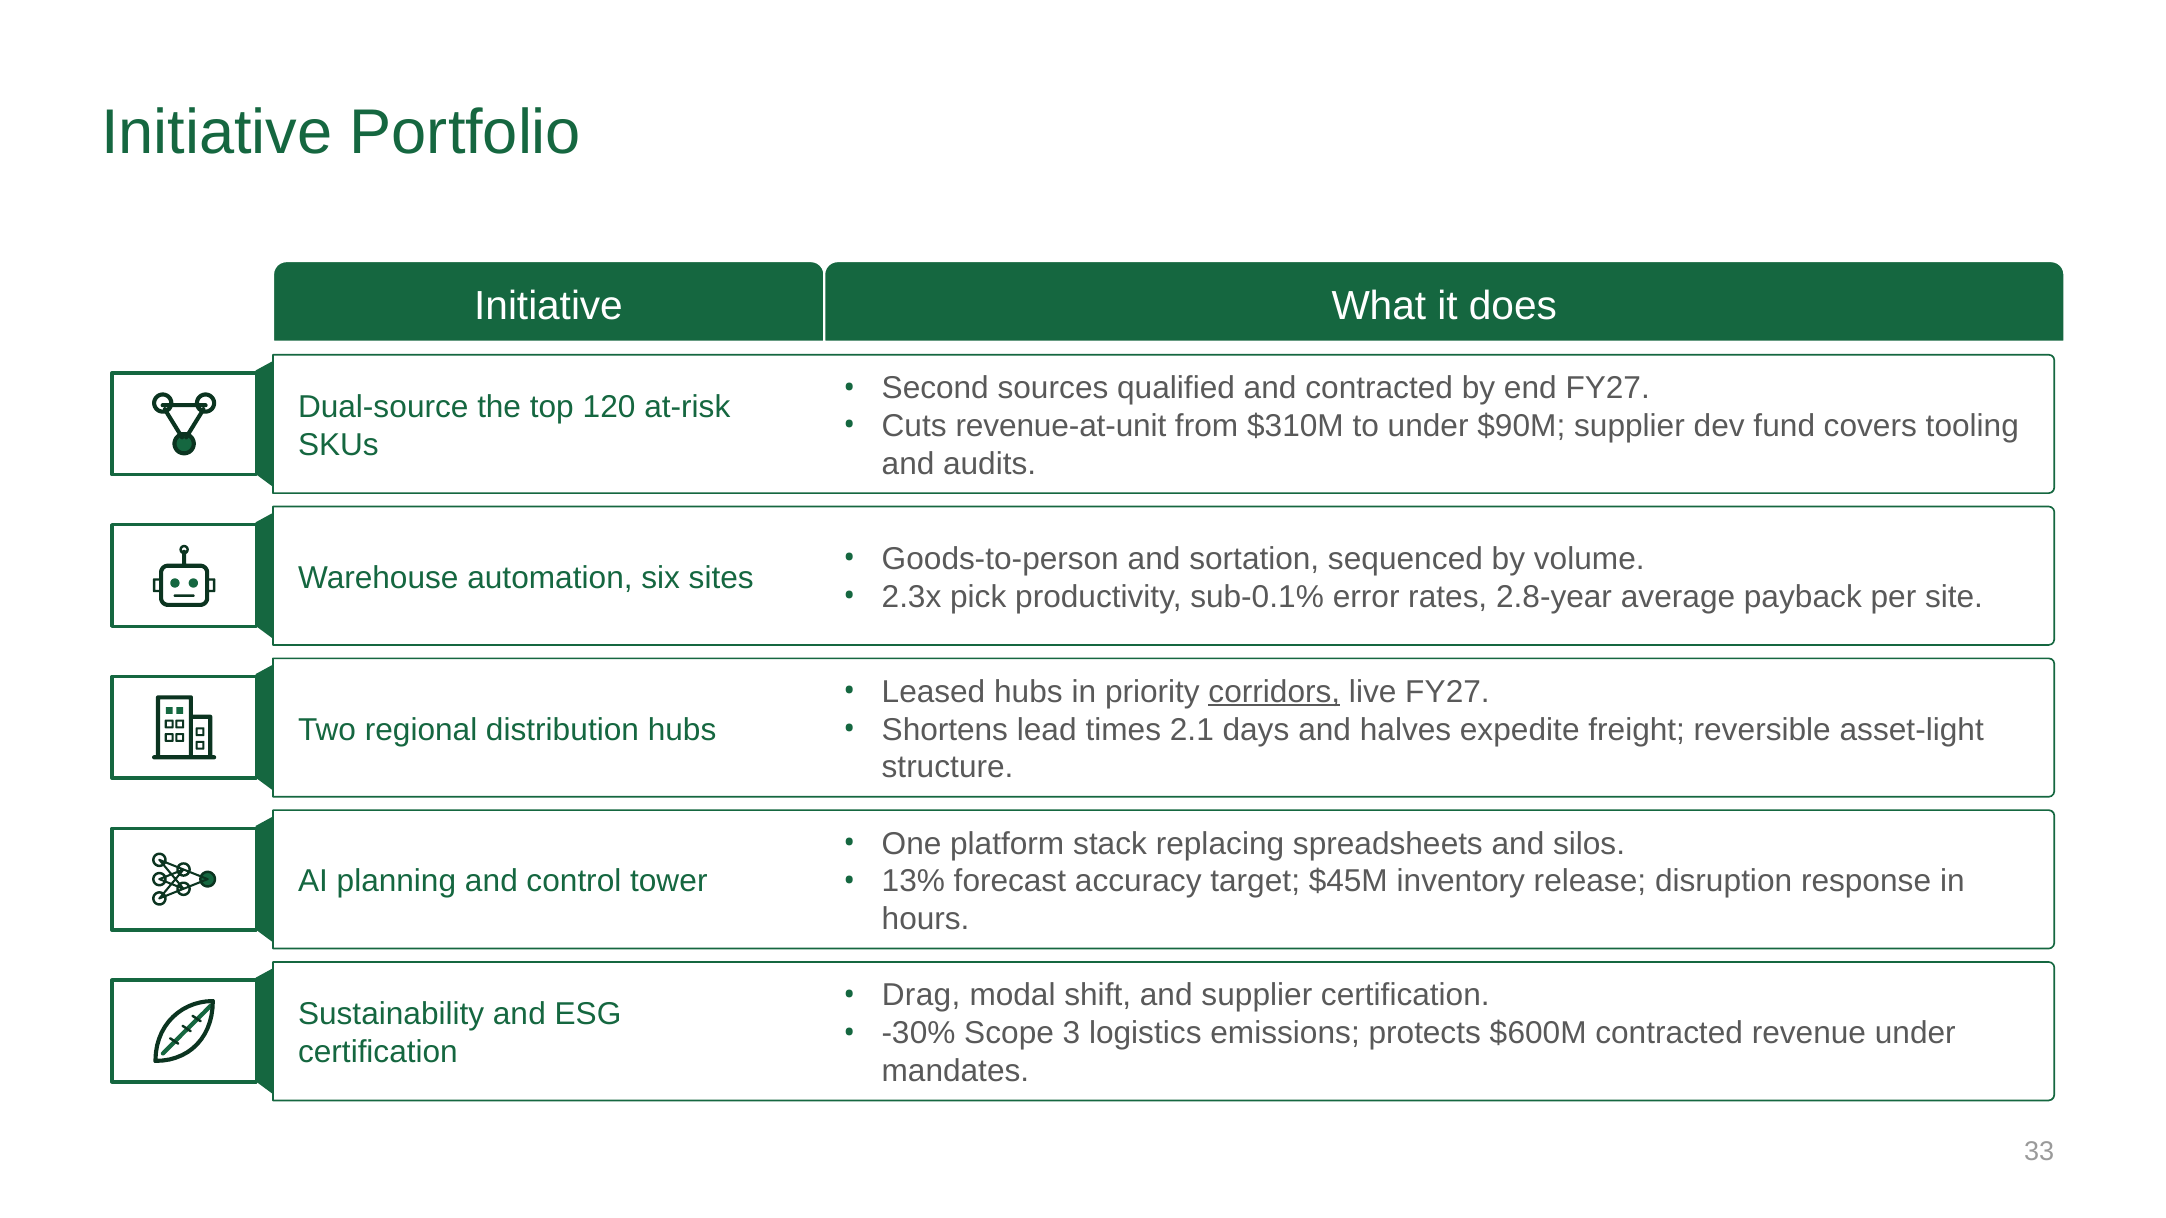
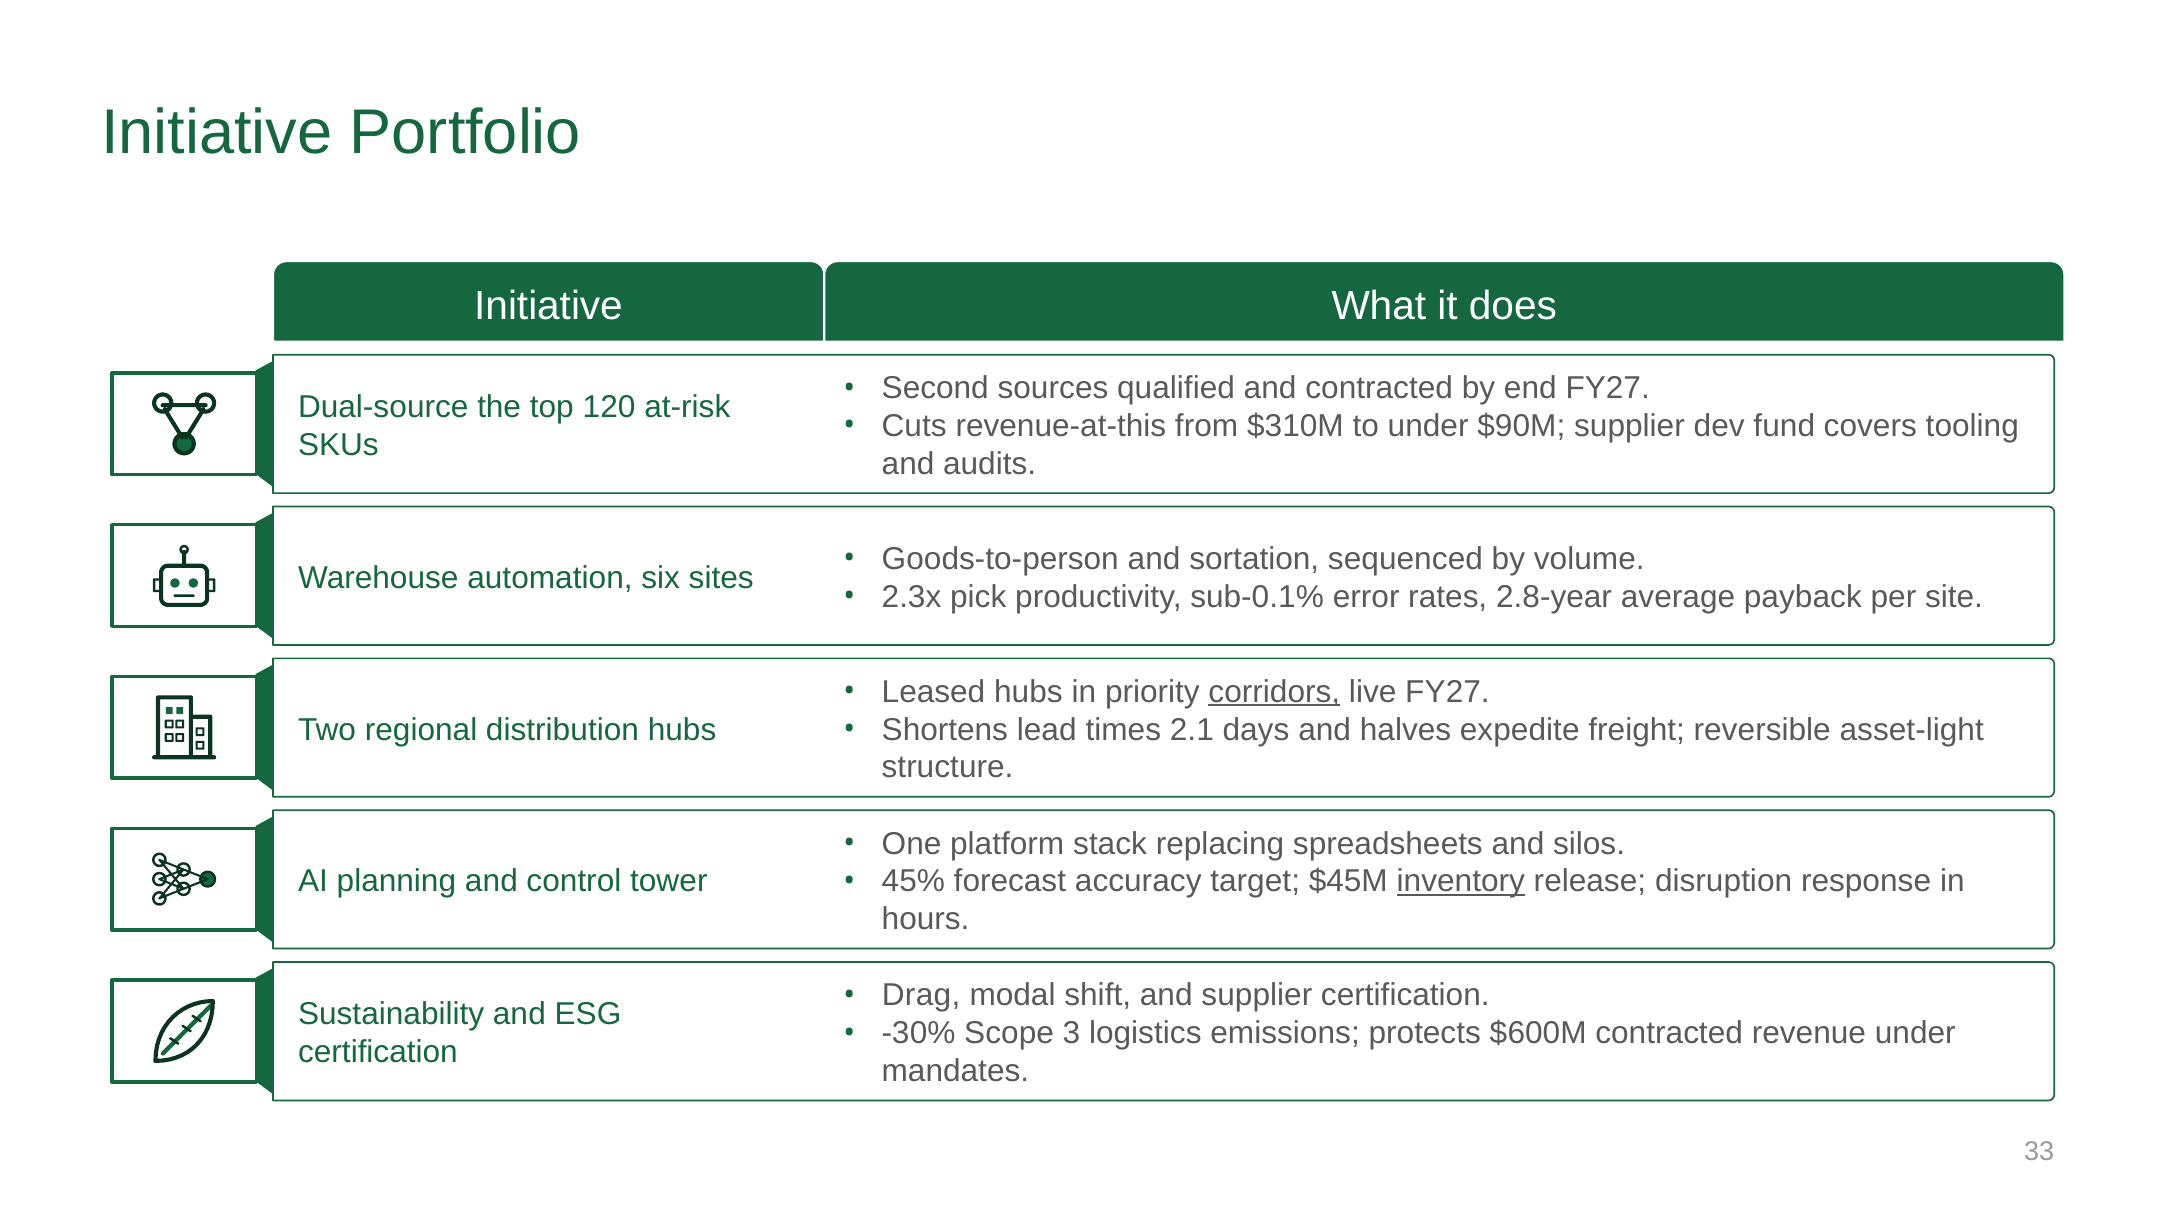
revenue-at-unit: revenue-at-unit -> revenue-at-this (1061, 426)
13%: 13% -> 45% (913, 882)
inventory underline: none -> present (1461, 882)
